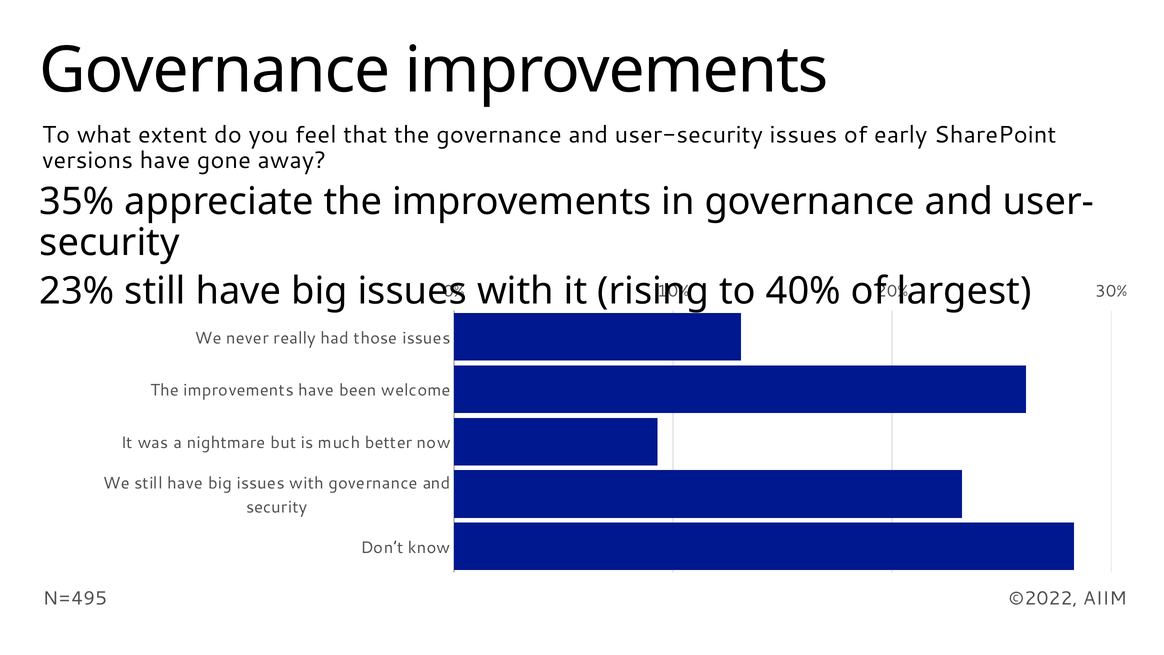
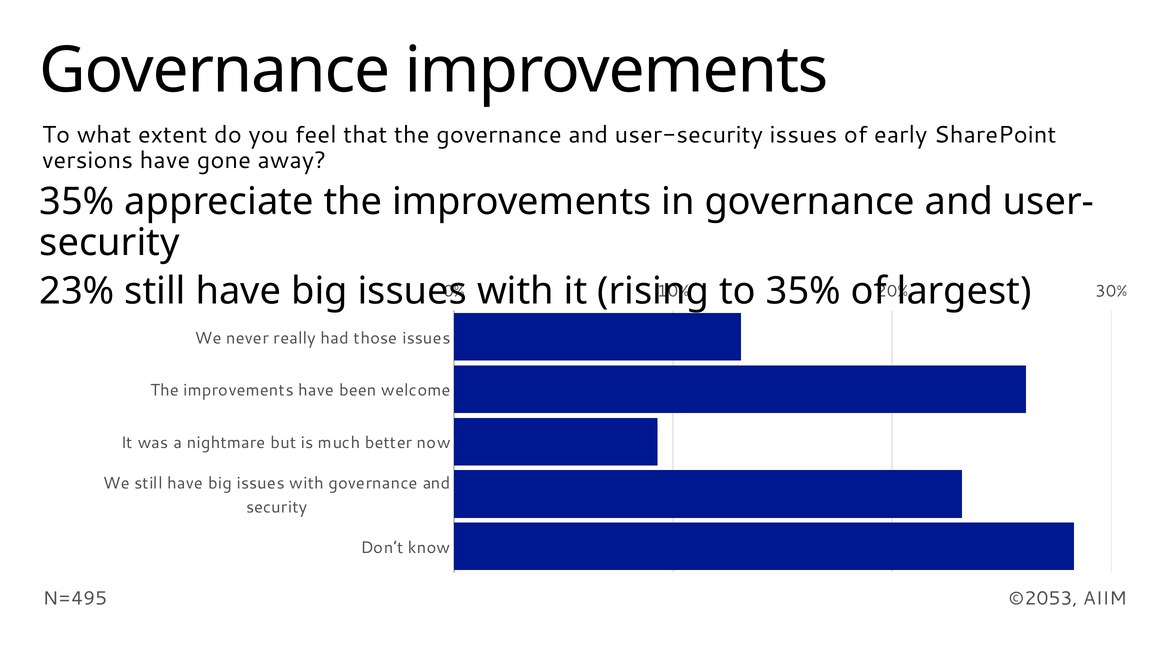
to 40%: 40% -> 35% (803, 291)
©2022: ©2022 -> ©2053 (1043, 598)
